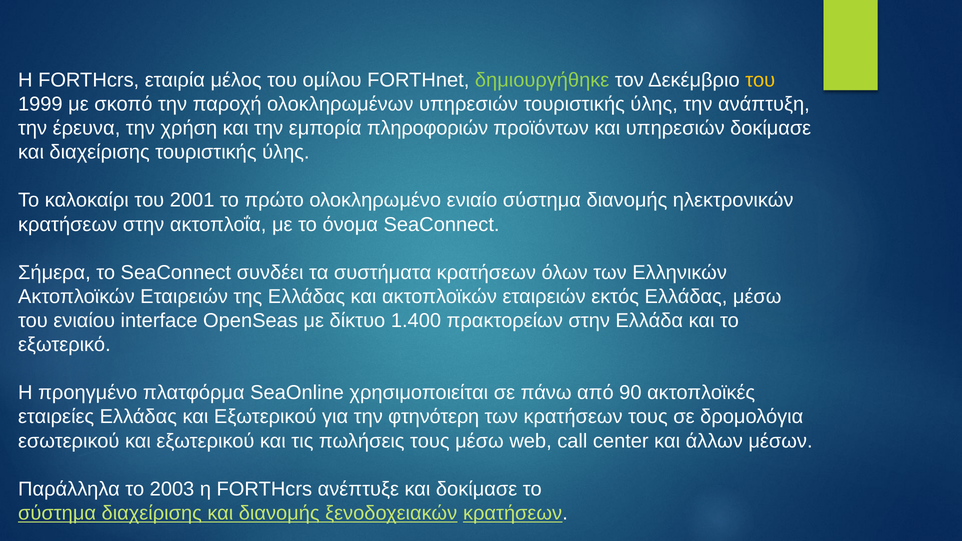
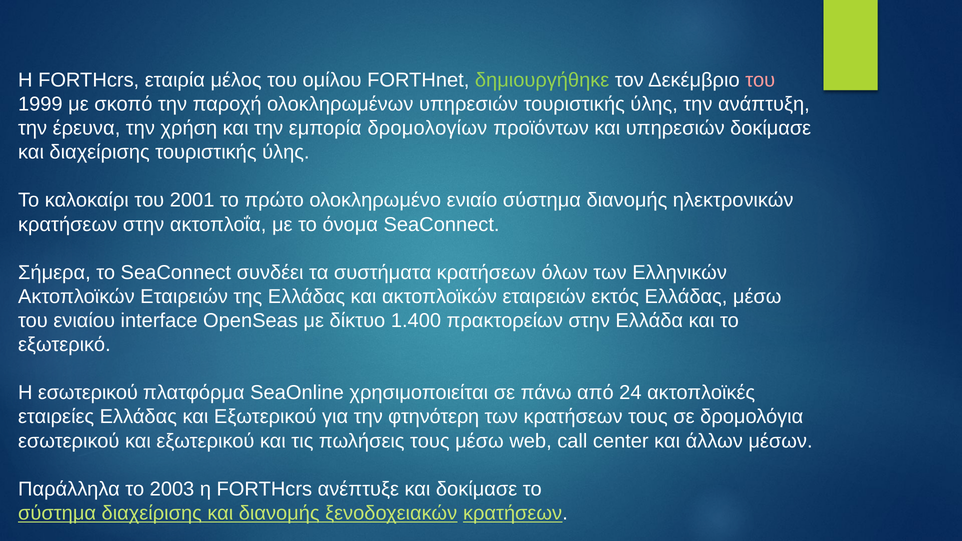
του colour: yellow -> pink (760, 80)
πληροφοριών: πληροφοριών -> δρομολογίων (427, 128)
Η προηγμένο: προηγμένο -> εσωτερικού (88, 393)
90: 90 -> 24 (630, 393)
